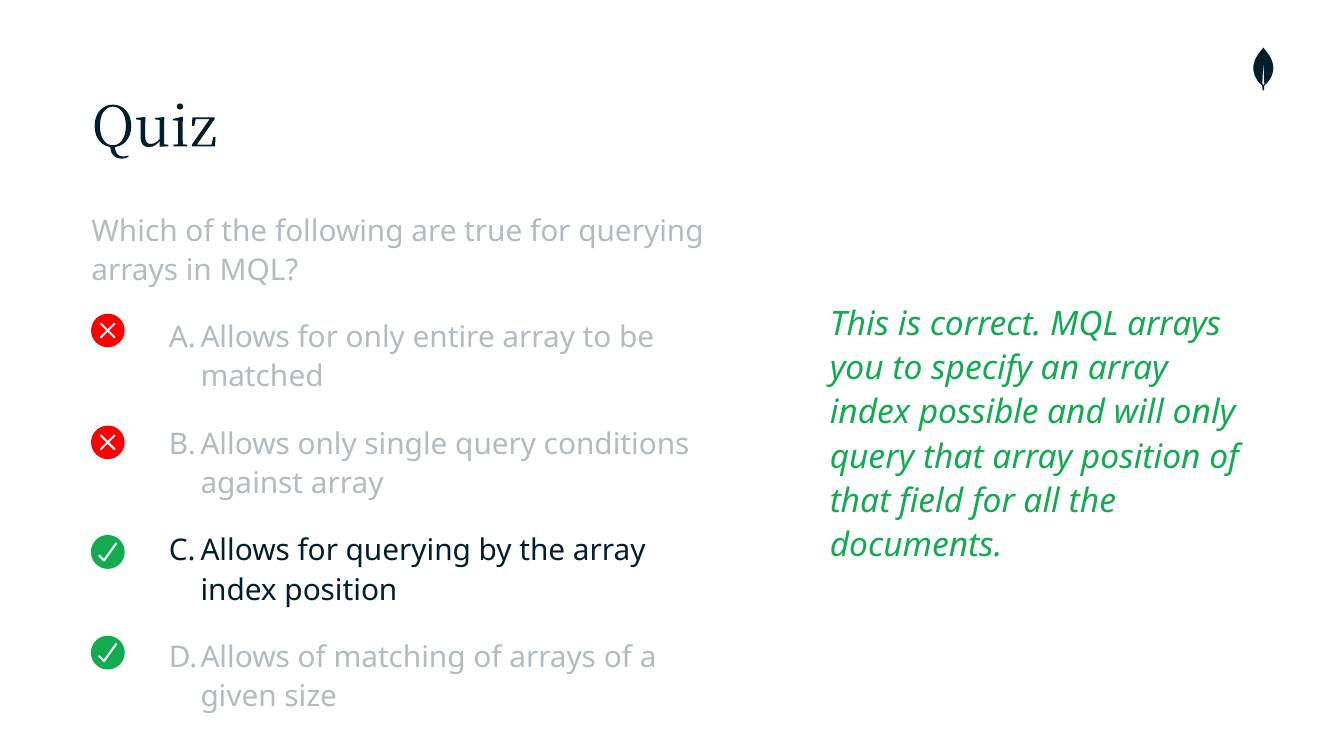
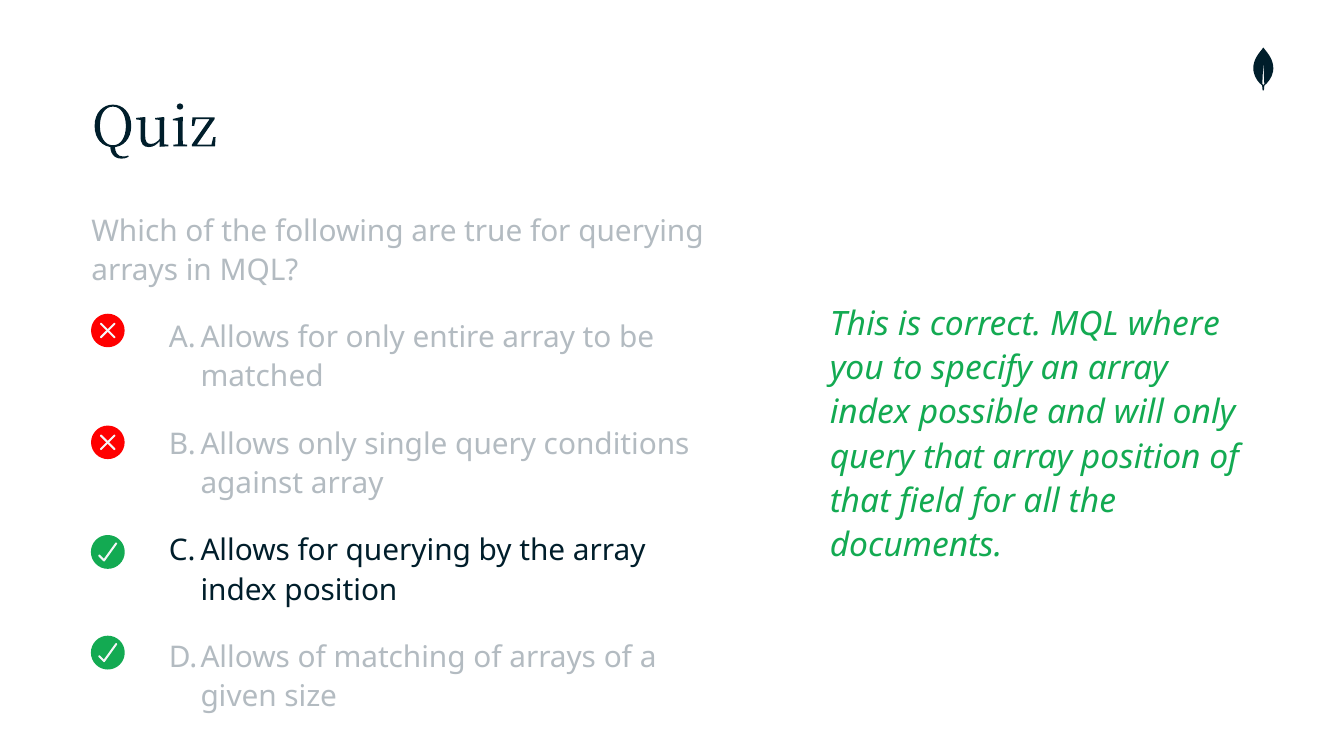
MQL arrays: arrays -> where (1174, 325)
